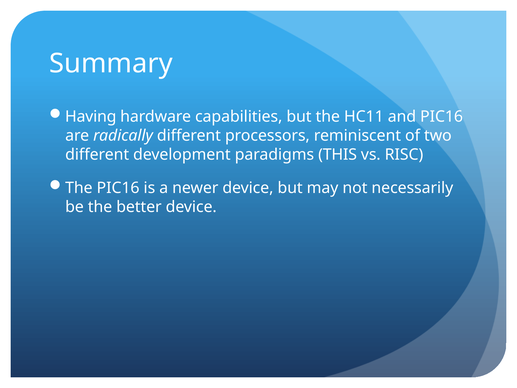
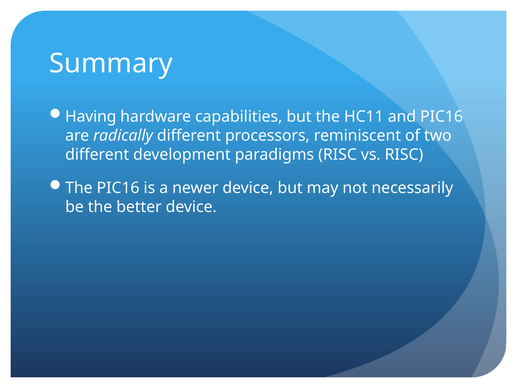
paradigms THIS: THIS -> RISC (338, 154)
